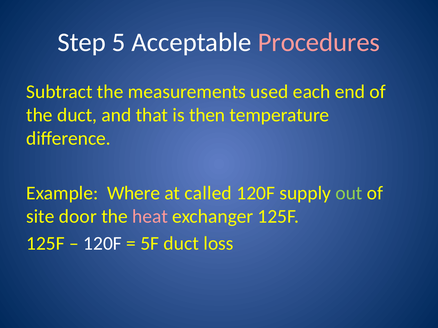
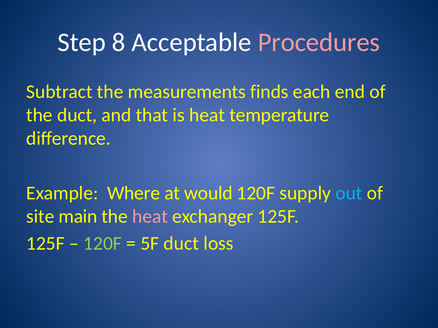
5: 5 -> 8 (119, 42)
used: used -> finds (269, 92)
is then: then -> heat (207, 115)
called: called -> would (208, 193)
out colour: light green -> light blue (349, 193)
door: door -> main (78, 217)
120F colour: white -> light green (103, 244)
